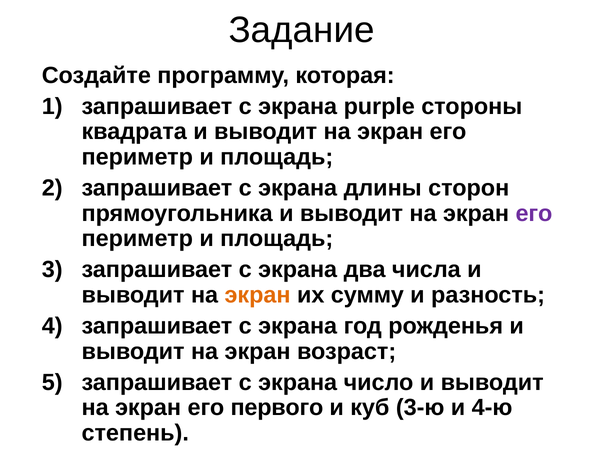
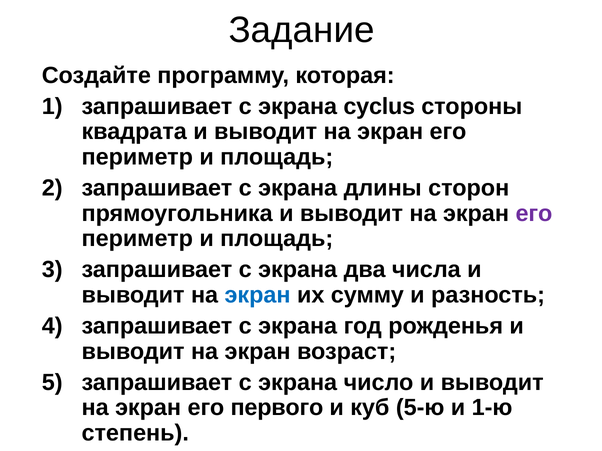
purple: purple -> cyclus (379, 107)
экран colour: orange -> blue (258, 295)
3-ю: 3-ю -> 5-ю (420, 408)
4-ю: 4-ю -> 1-ю (492, 408)
